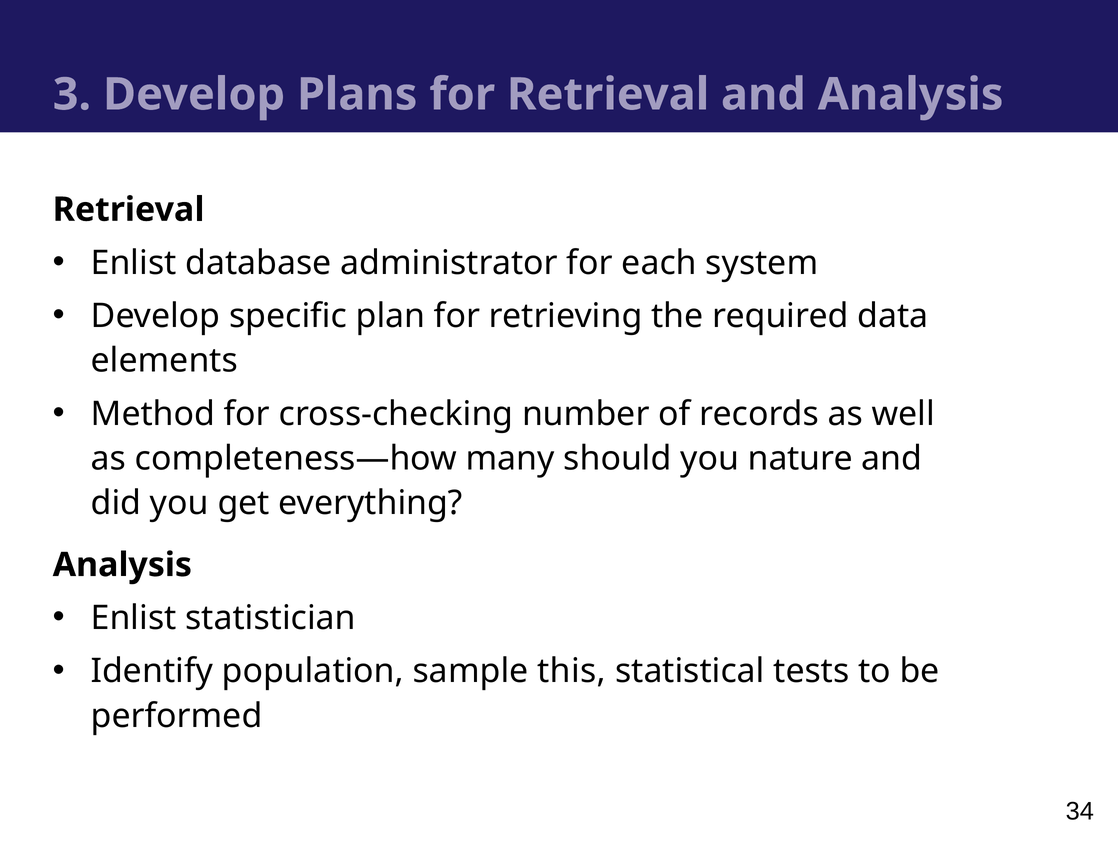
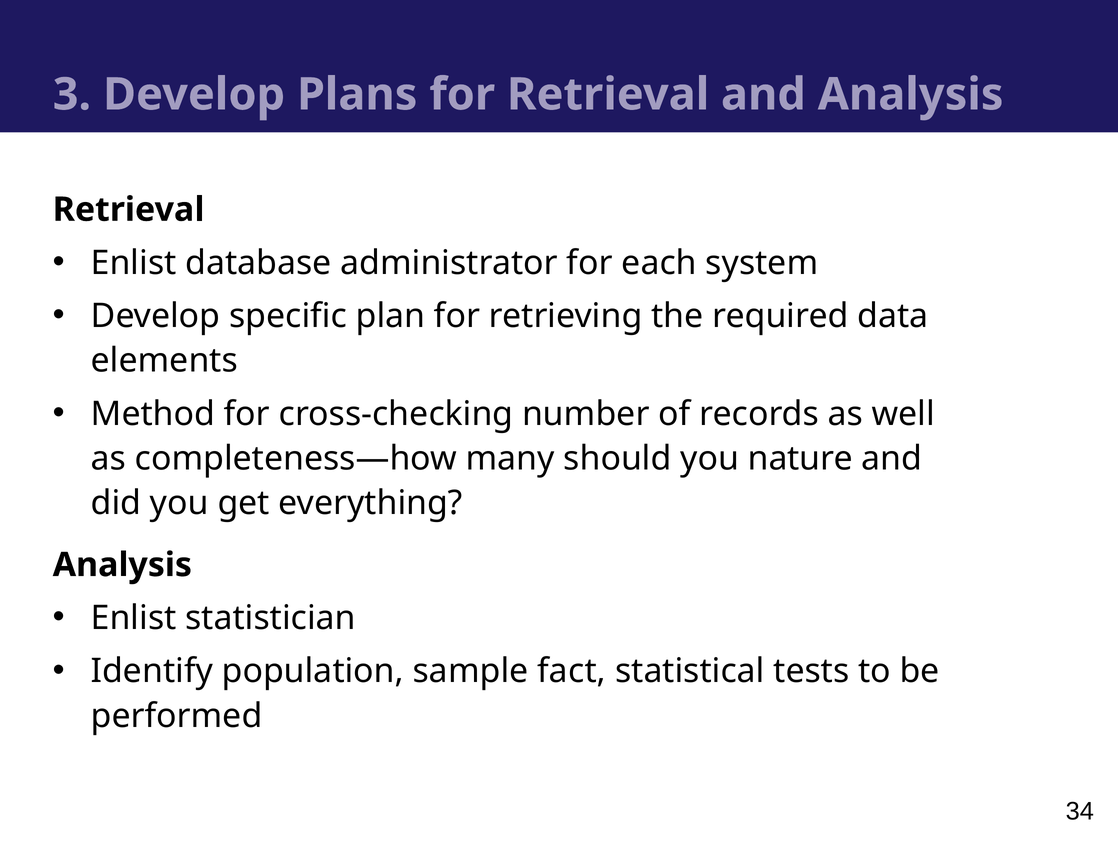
this: this -> fact (572, 671)
